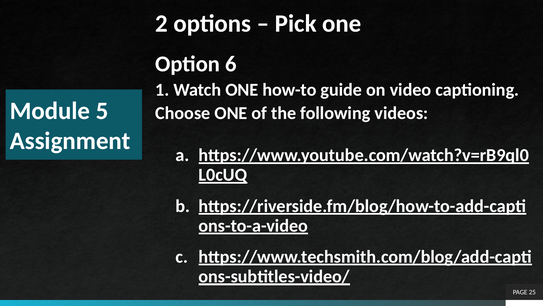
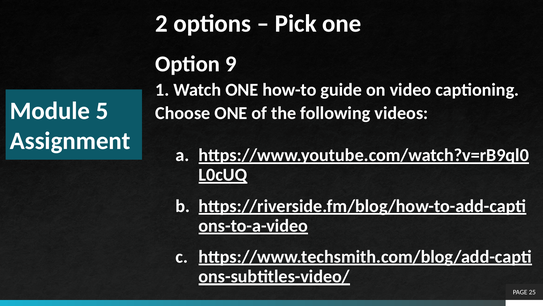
6: 6 -> 9 (231, 64)
